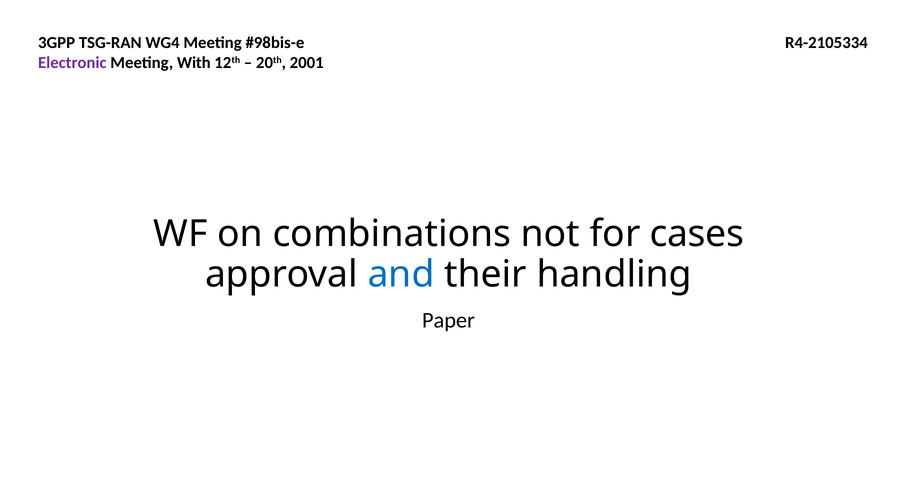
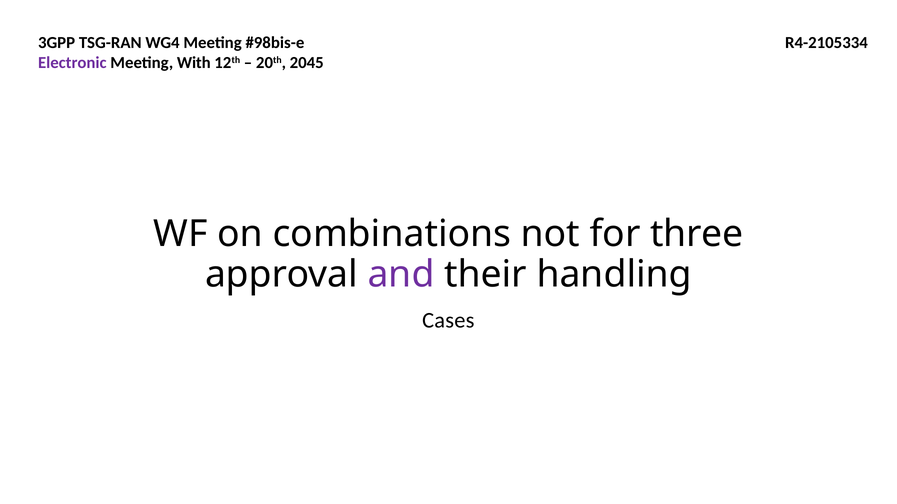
2001: 2001 -> 2045 (307, 63)
cases: cases -> three (697, 234)
and colour: blue -> purple (401, 275)
Paper: Paper -> Cases (448, 321)
